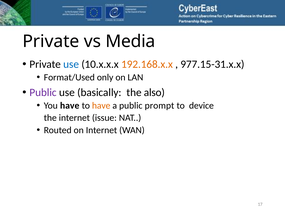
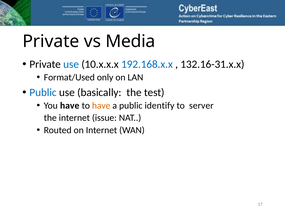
192.168.x.x colour: orange -> blue (147, 64)
977.15-31.x.x: 977.15-31.x.x -> 132.16-31.x.x (212, 64)
Public colour: purple -> blue (43, 92)
also: also -> test (154, 92)
prompt: prompt -> identify (160, 105)
device: device -> server (201, 105)
